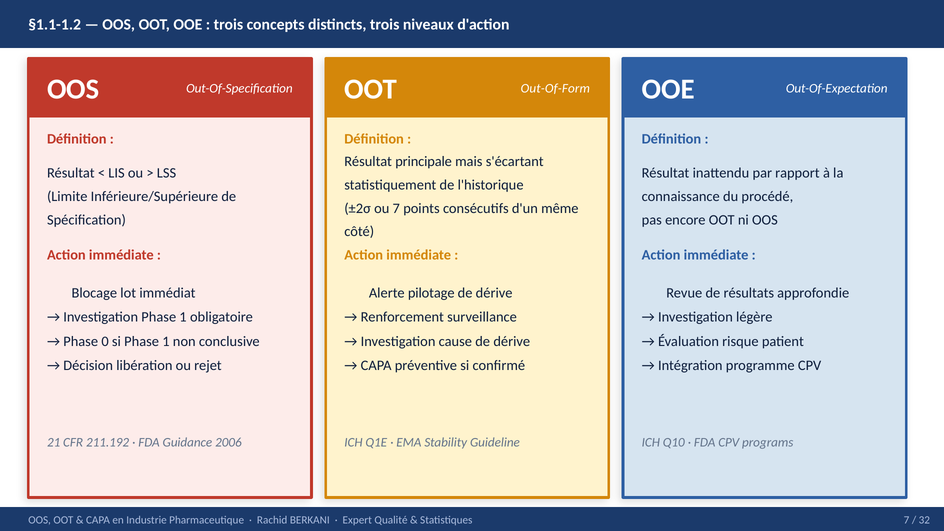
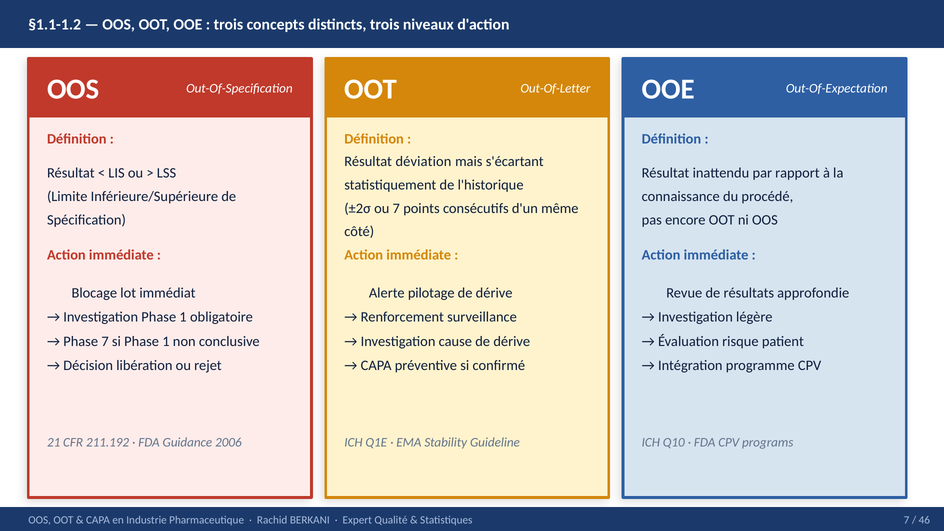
Out-Of-Form: Out-Of-Form -> Out-Of-Letter (555, 88)
principale: principale -> déviation (423, 162)
Phase 0: 0 -> 7 (105, 341)
32: 32 -> 46 (924, 520)
